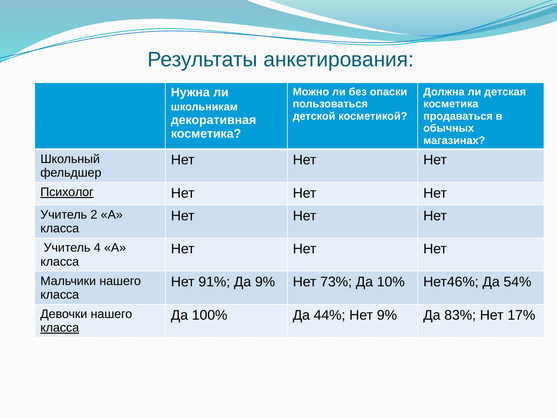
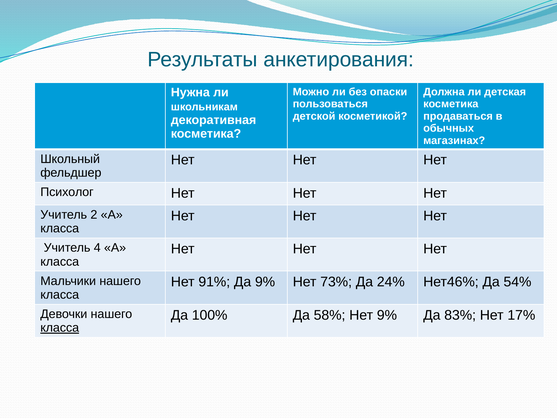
Психолог underline: present -> none (67, 192)
10%: 10% -> 24% (391, 282)
44%: 44% -> 58% (330, 315)
